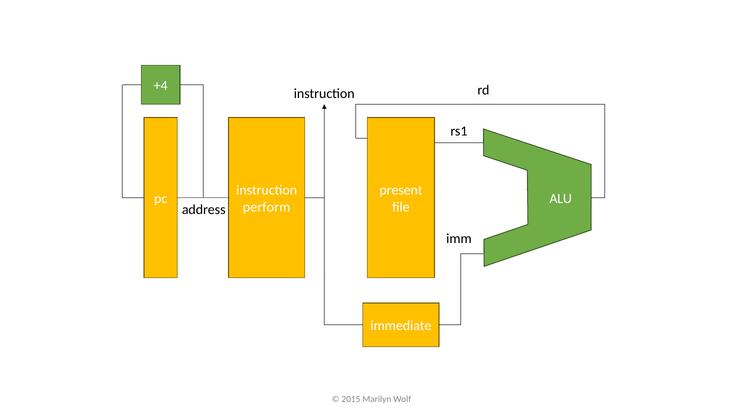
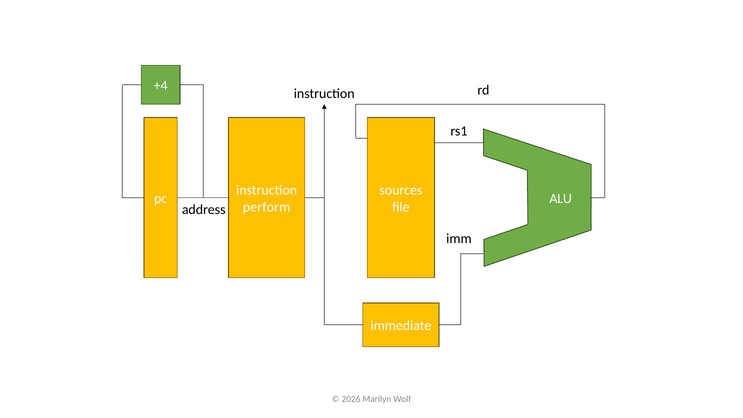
present: present -> sources (401, 190)
2015: 2015 -> 2026 (351, 399)
